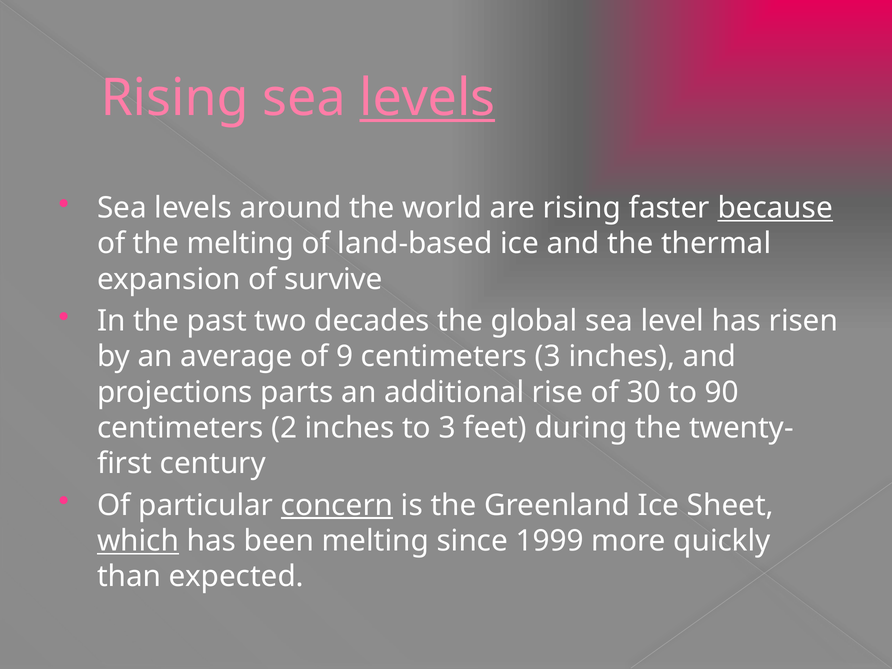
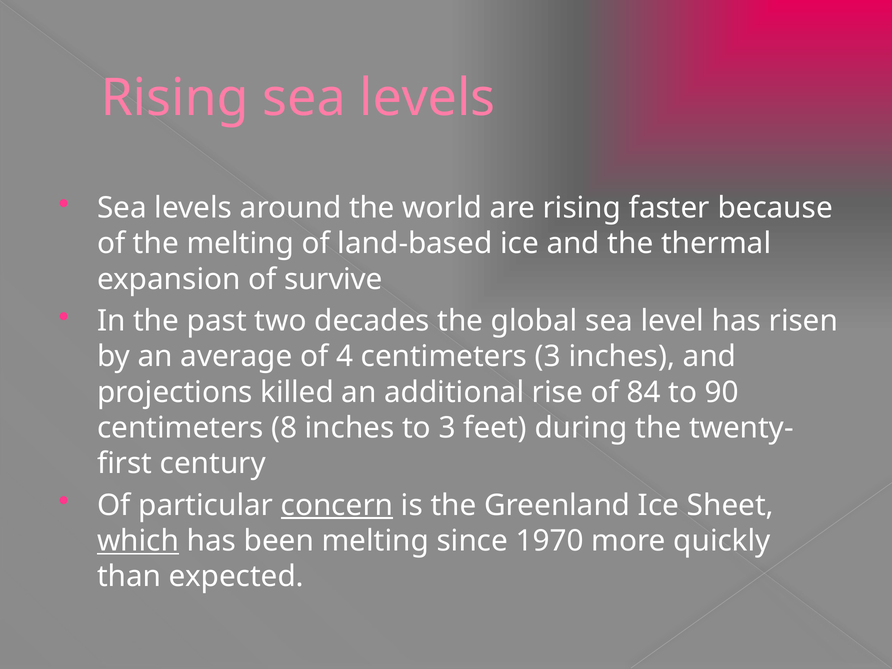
levels underline: present -> none (427, 98)
because underline: present -> none (775, 208)
9: 9 -> 4 (345, 357)
parts: parts -> killed (297, 392)
30: 30 -> 84 (644, 392)
2: 2 -> 8 (284, 428)
1999: 1999 -> 1970 (550, 541)
